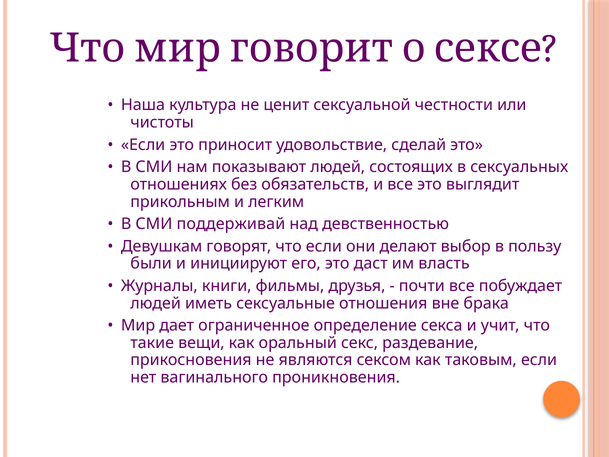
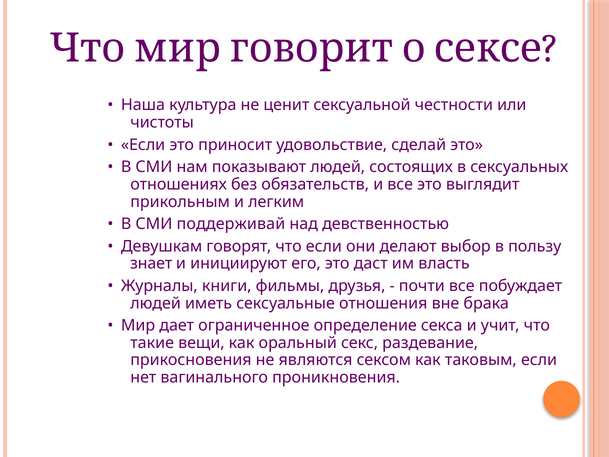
были: были -> знает (151, 263)
